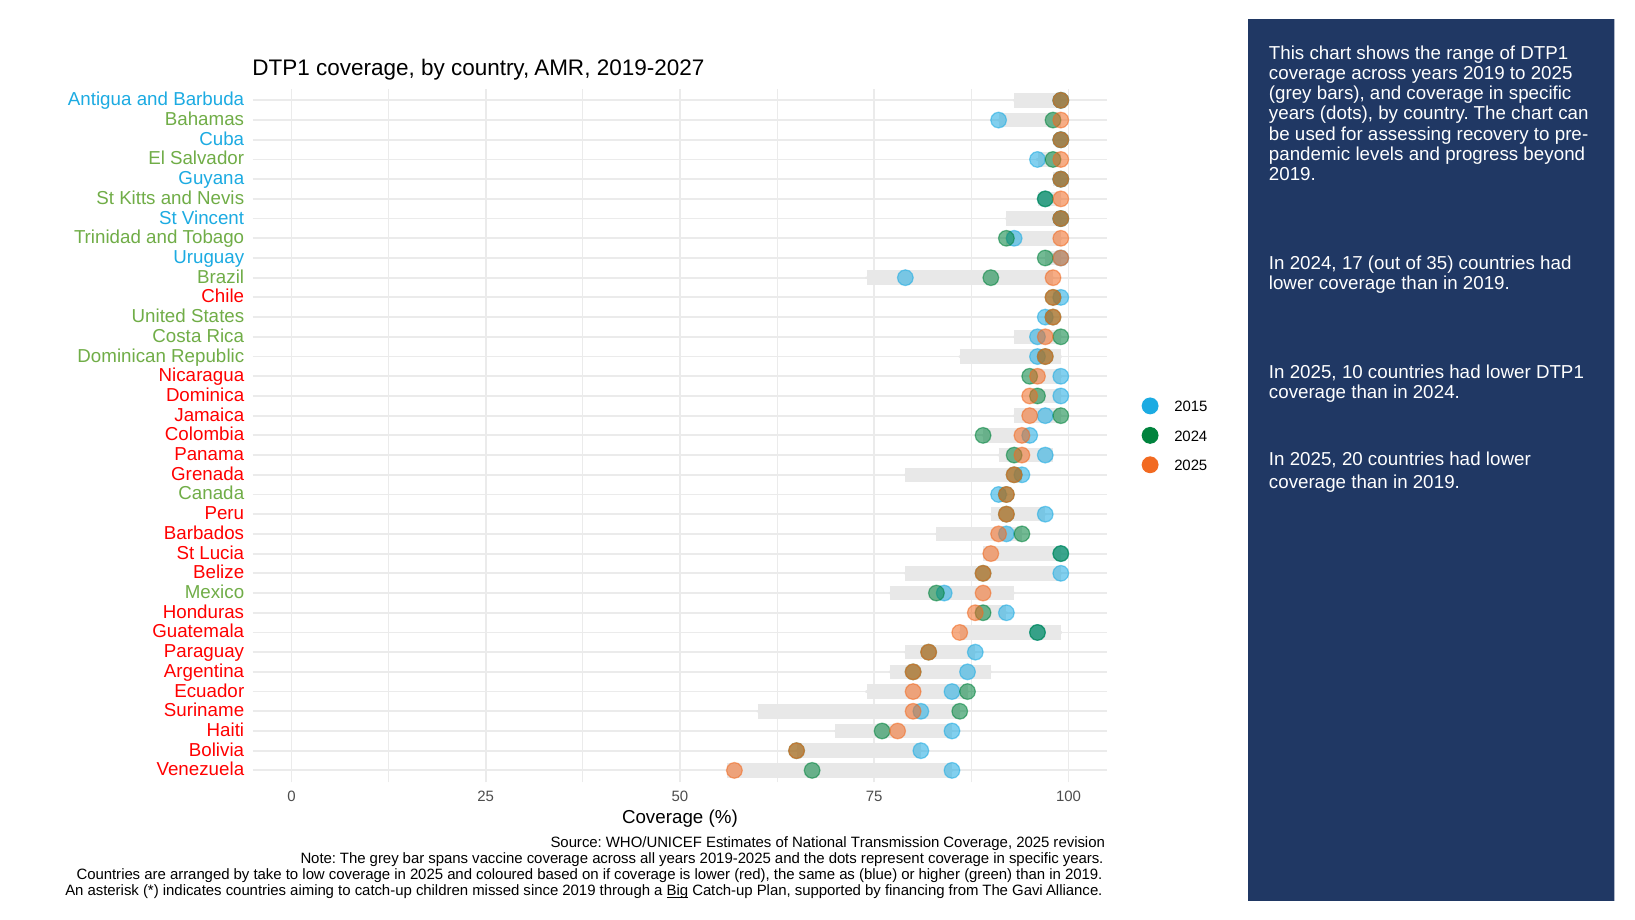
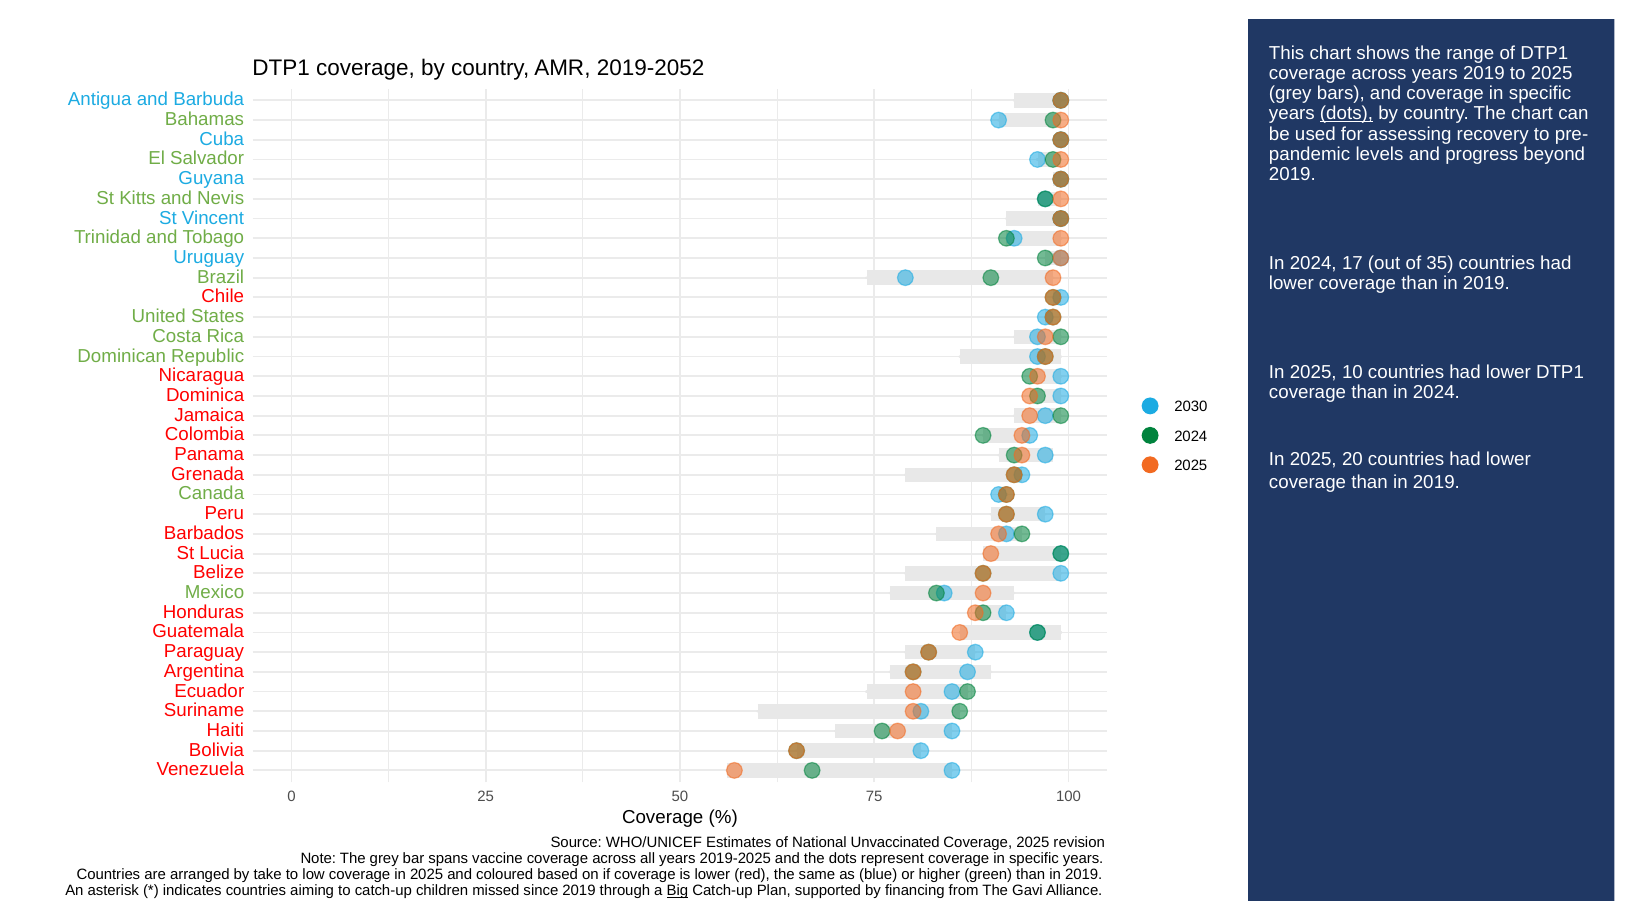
2019-2027: 2019-2027 -> 2019-2052 (651, 68)
dots underline: none -> present (1347, 114)
2015: 2015 -> 2030 (1191, 407)
Transmission: Transmission -> Unvaccinated (895, 842)
